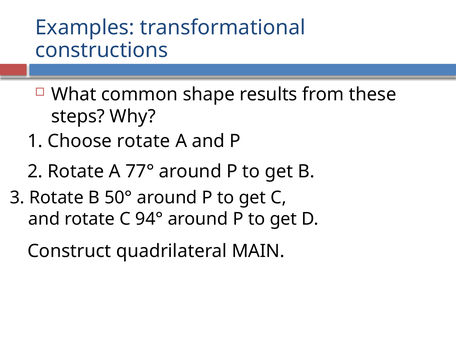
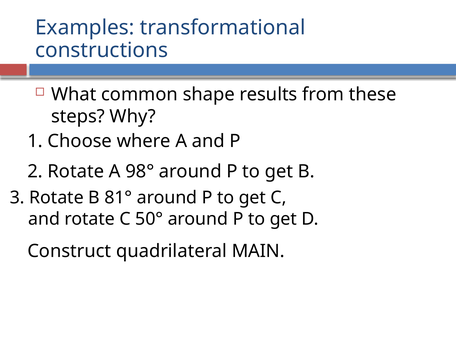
Choose rotate: rotate -> where (144, 141)
77°: 77° -> 98° (140, 171)
50°: 50° -> 81° (118, 198)
94°: 94° -> 50° (149, 219)
